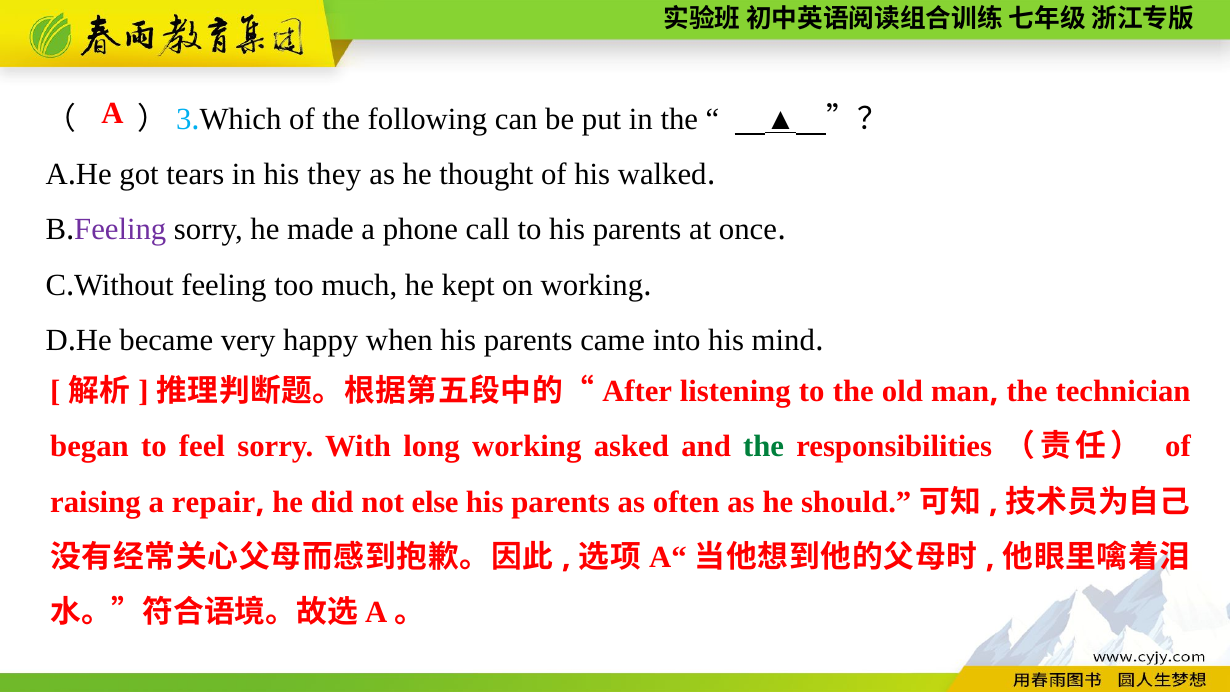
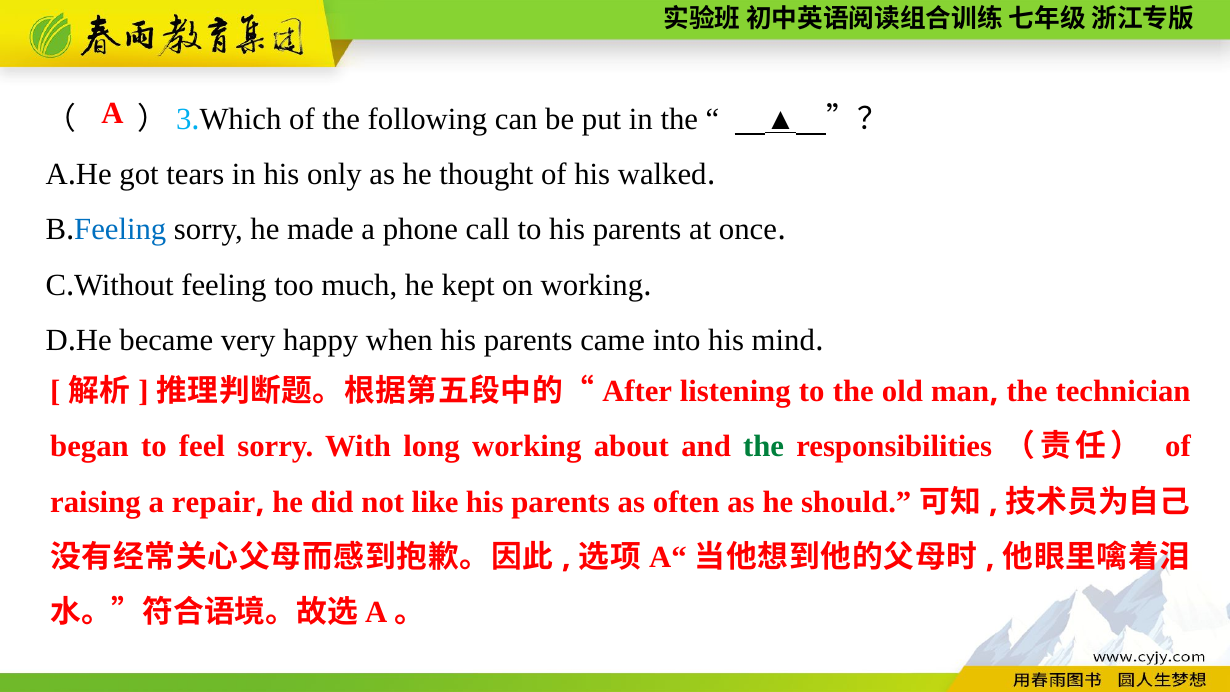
they: they -> only (334, 174)
Feeling colour: purple -> blue (120, 230)
asked: asked -> about (631, 447)
else: else -> like (435, 502)
